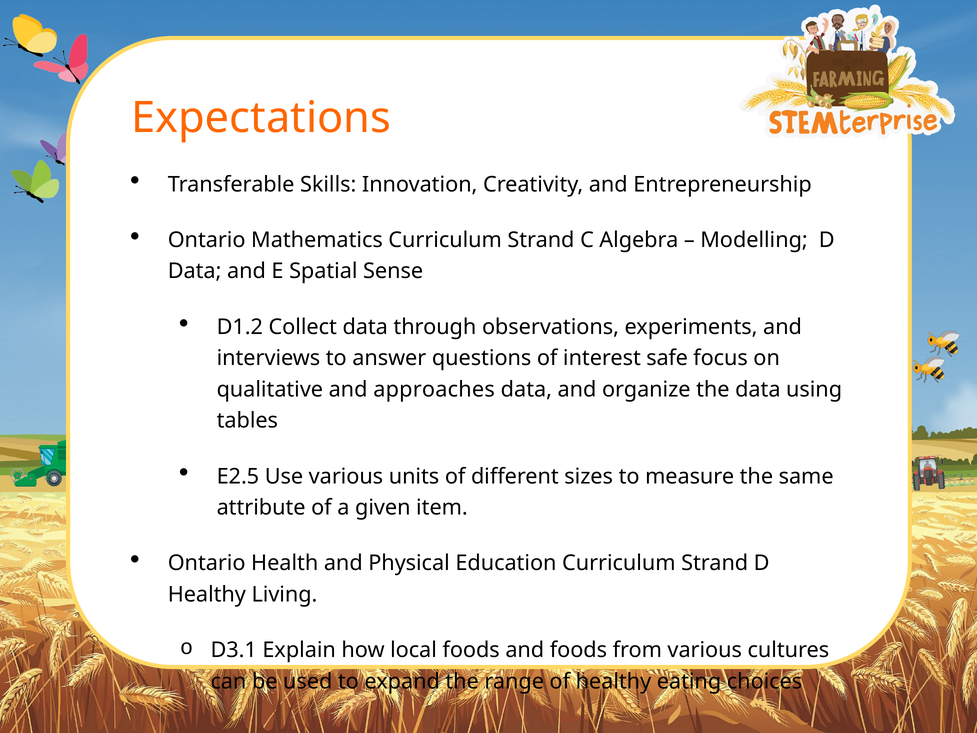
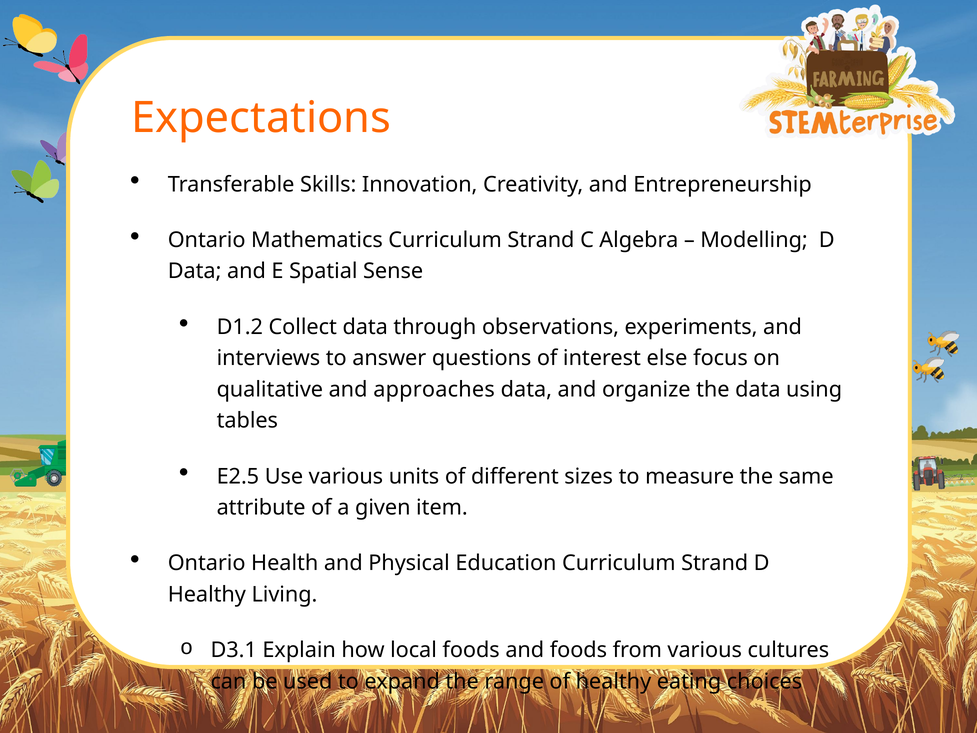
safe: safe -> else (667, 358)
